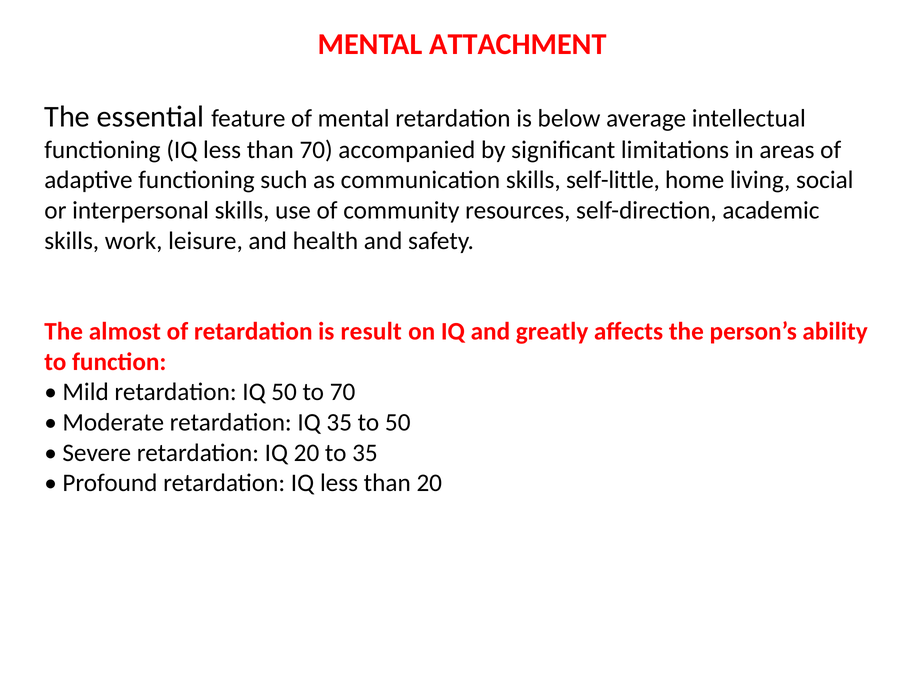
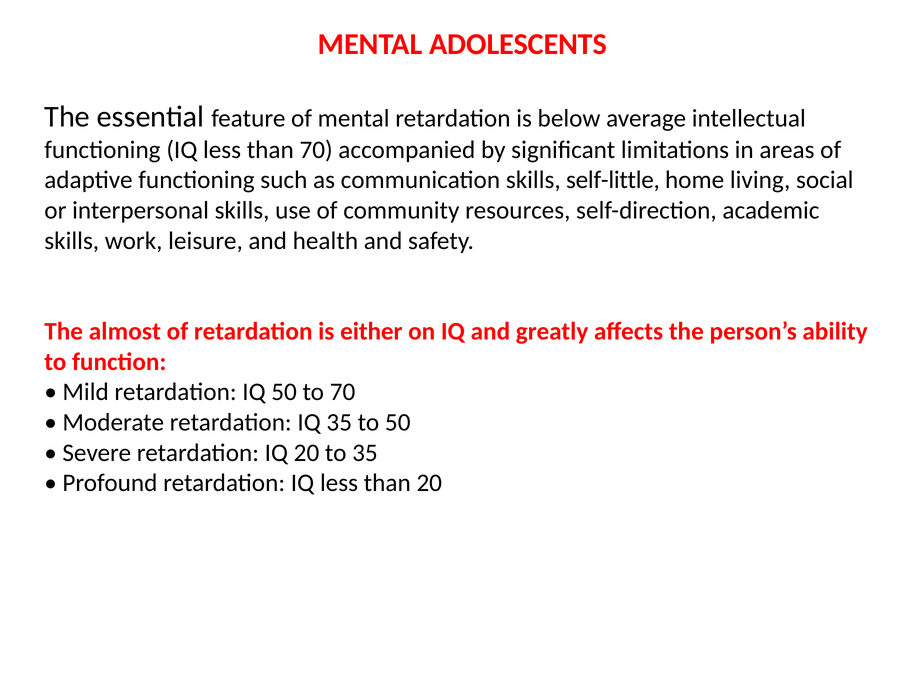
ATTACHMENT: ATTACHMENT -> ADOLESCENTS (518, 44)
result: result -> either (371, 331)
